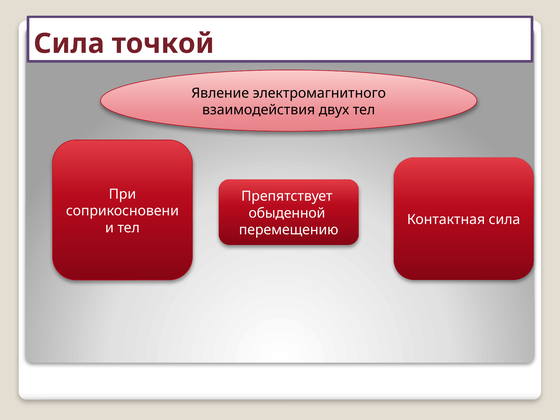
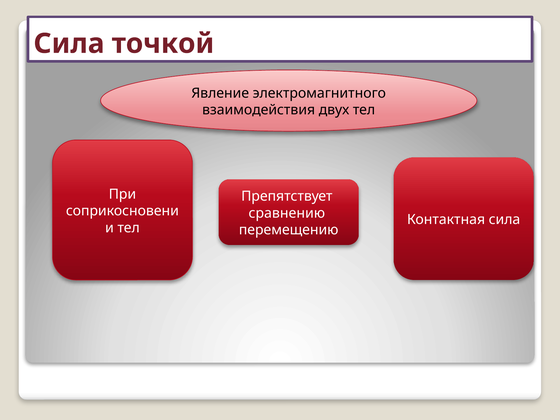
обыденной: обыденной -> сравнению (287, 213)
